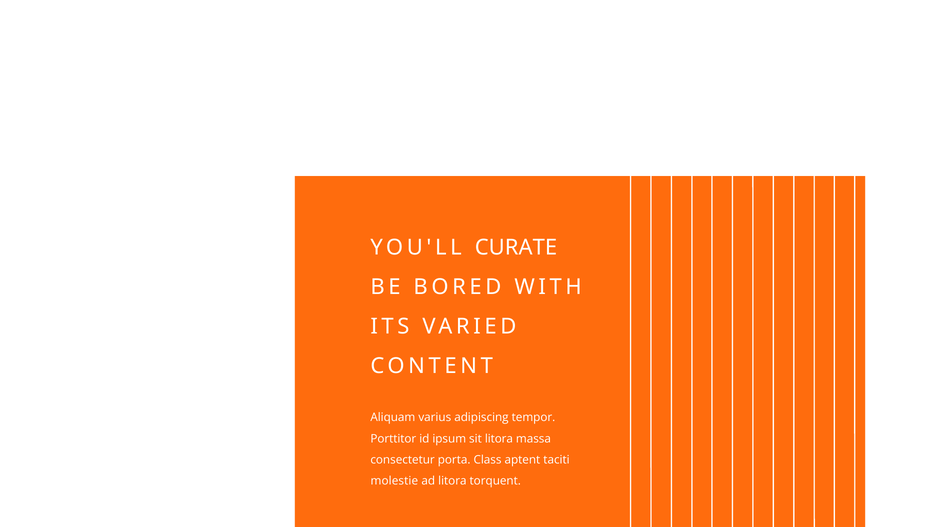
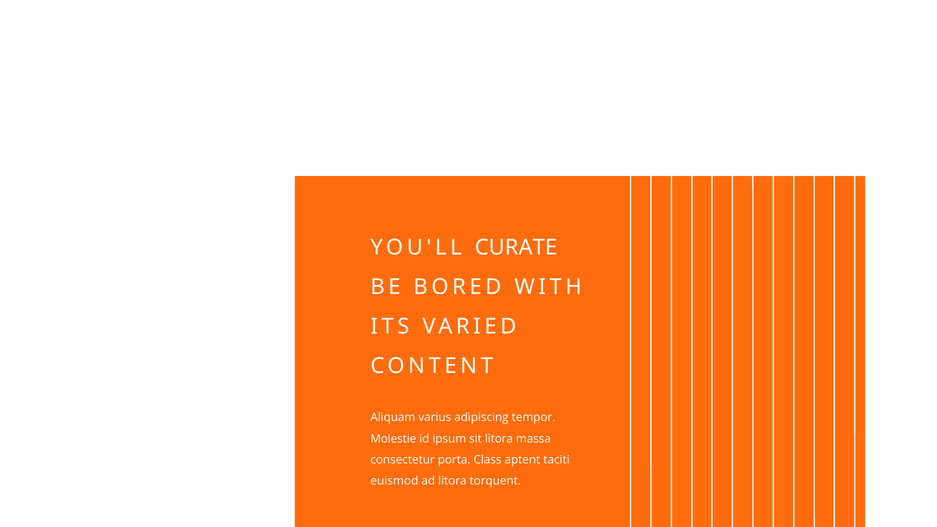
Porttitor: Porttitor -> Molestie (393, 439)
molestie: molestie -> euismod (394, 481)
